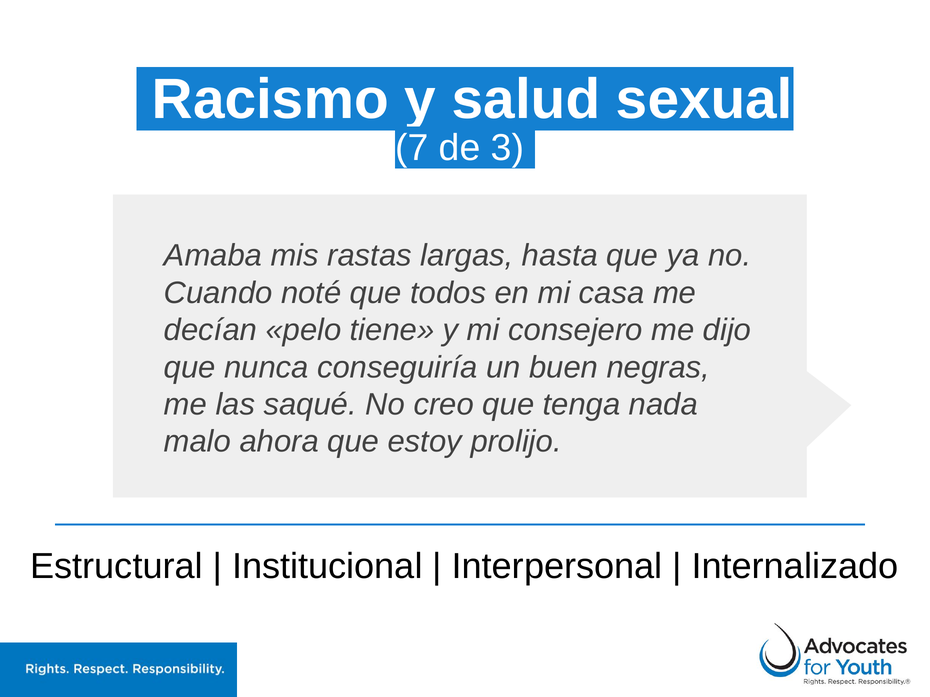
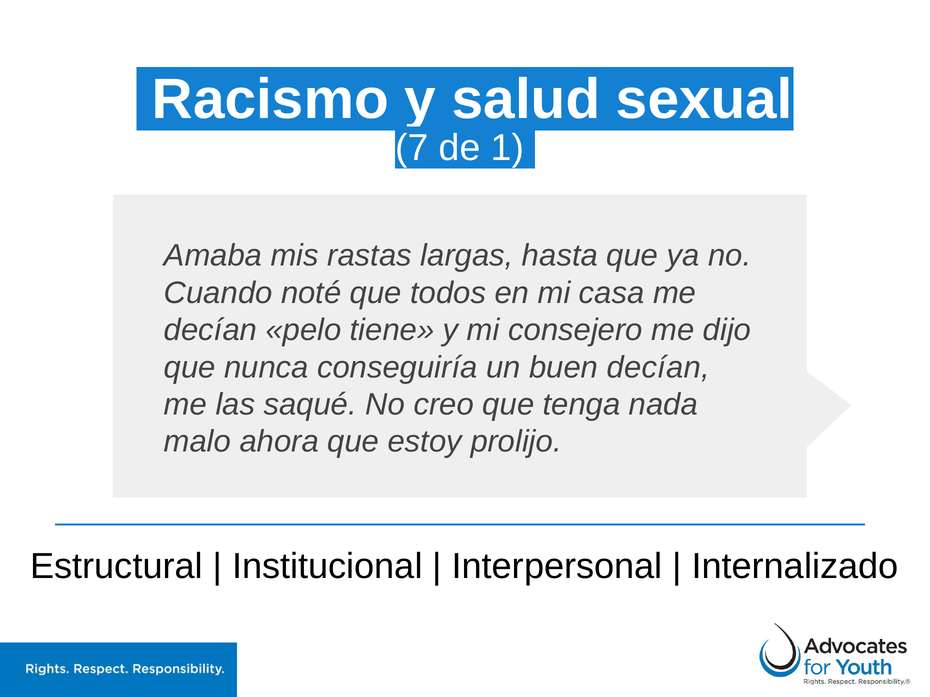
3: 3 -> 1 (508, 148)
buen negras: negras -> decían (658, 368)
